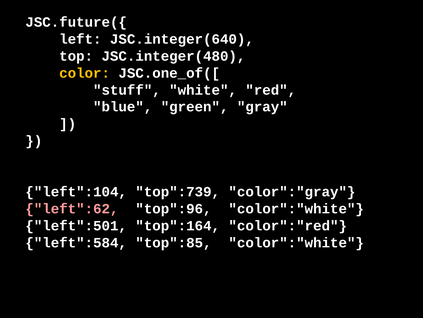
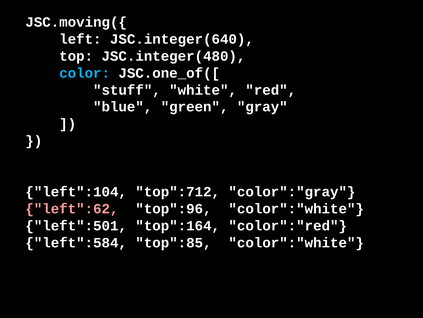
JSC.future({: JSC.future({ -> JSC.moving({ (76, 22)
color colour: yellow -> light blue (85, 73)
top":739: top":739 -> top":712 (178, 191)
